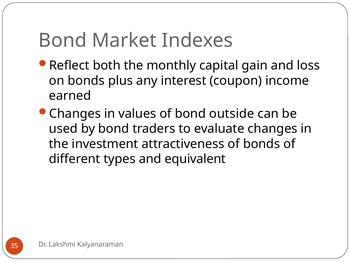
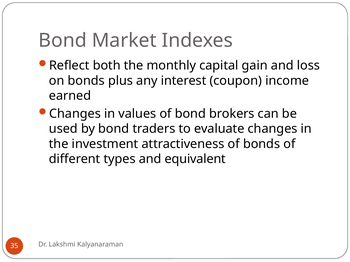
outside: outside -> brokers (232, 114)
